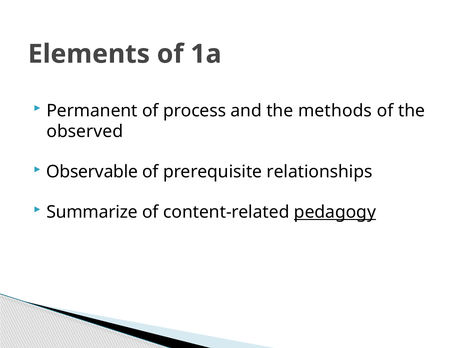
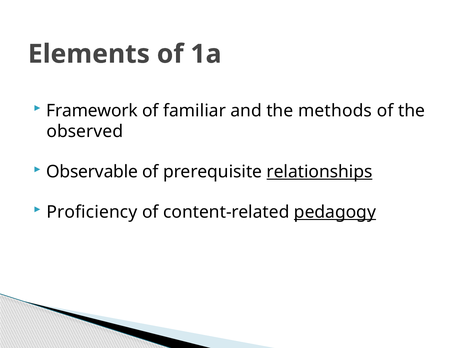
Permanent: Permanent -> Framework (92, 111)
process: process -> familiar (195, 111)
relationships underline: none -> present (320, 172)
Summarize: Summarize -> Proficiency (92, 212)
